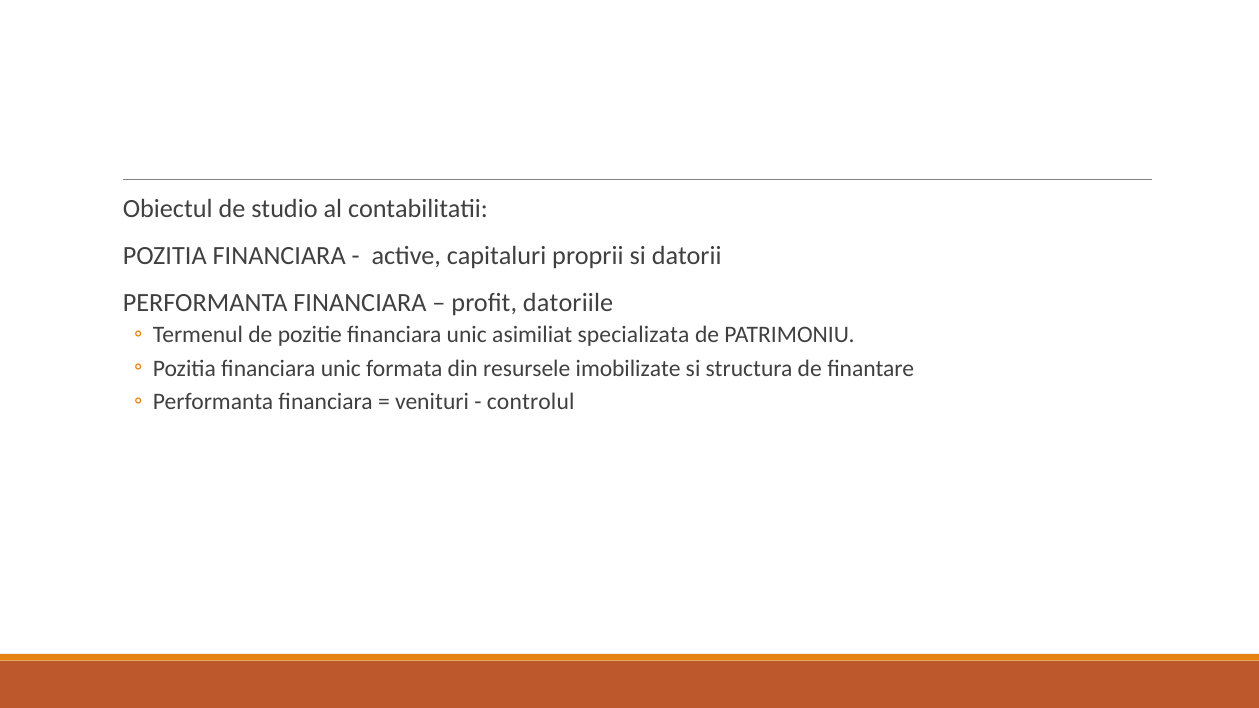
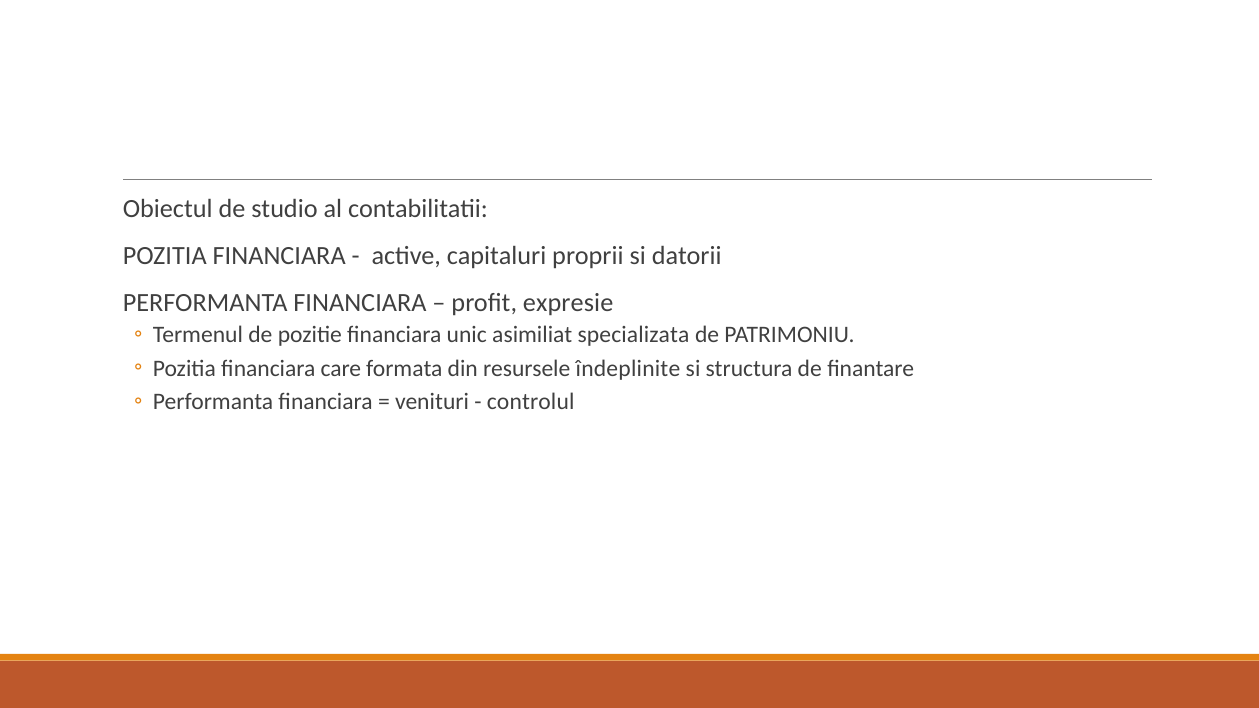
datoriile: datoriile -> expresie (568, 303)
Pozitia financiara unic: unic -> care (341, 368)
imobilizate: imobilizate -> îndeplinite (628, 368)
